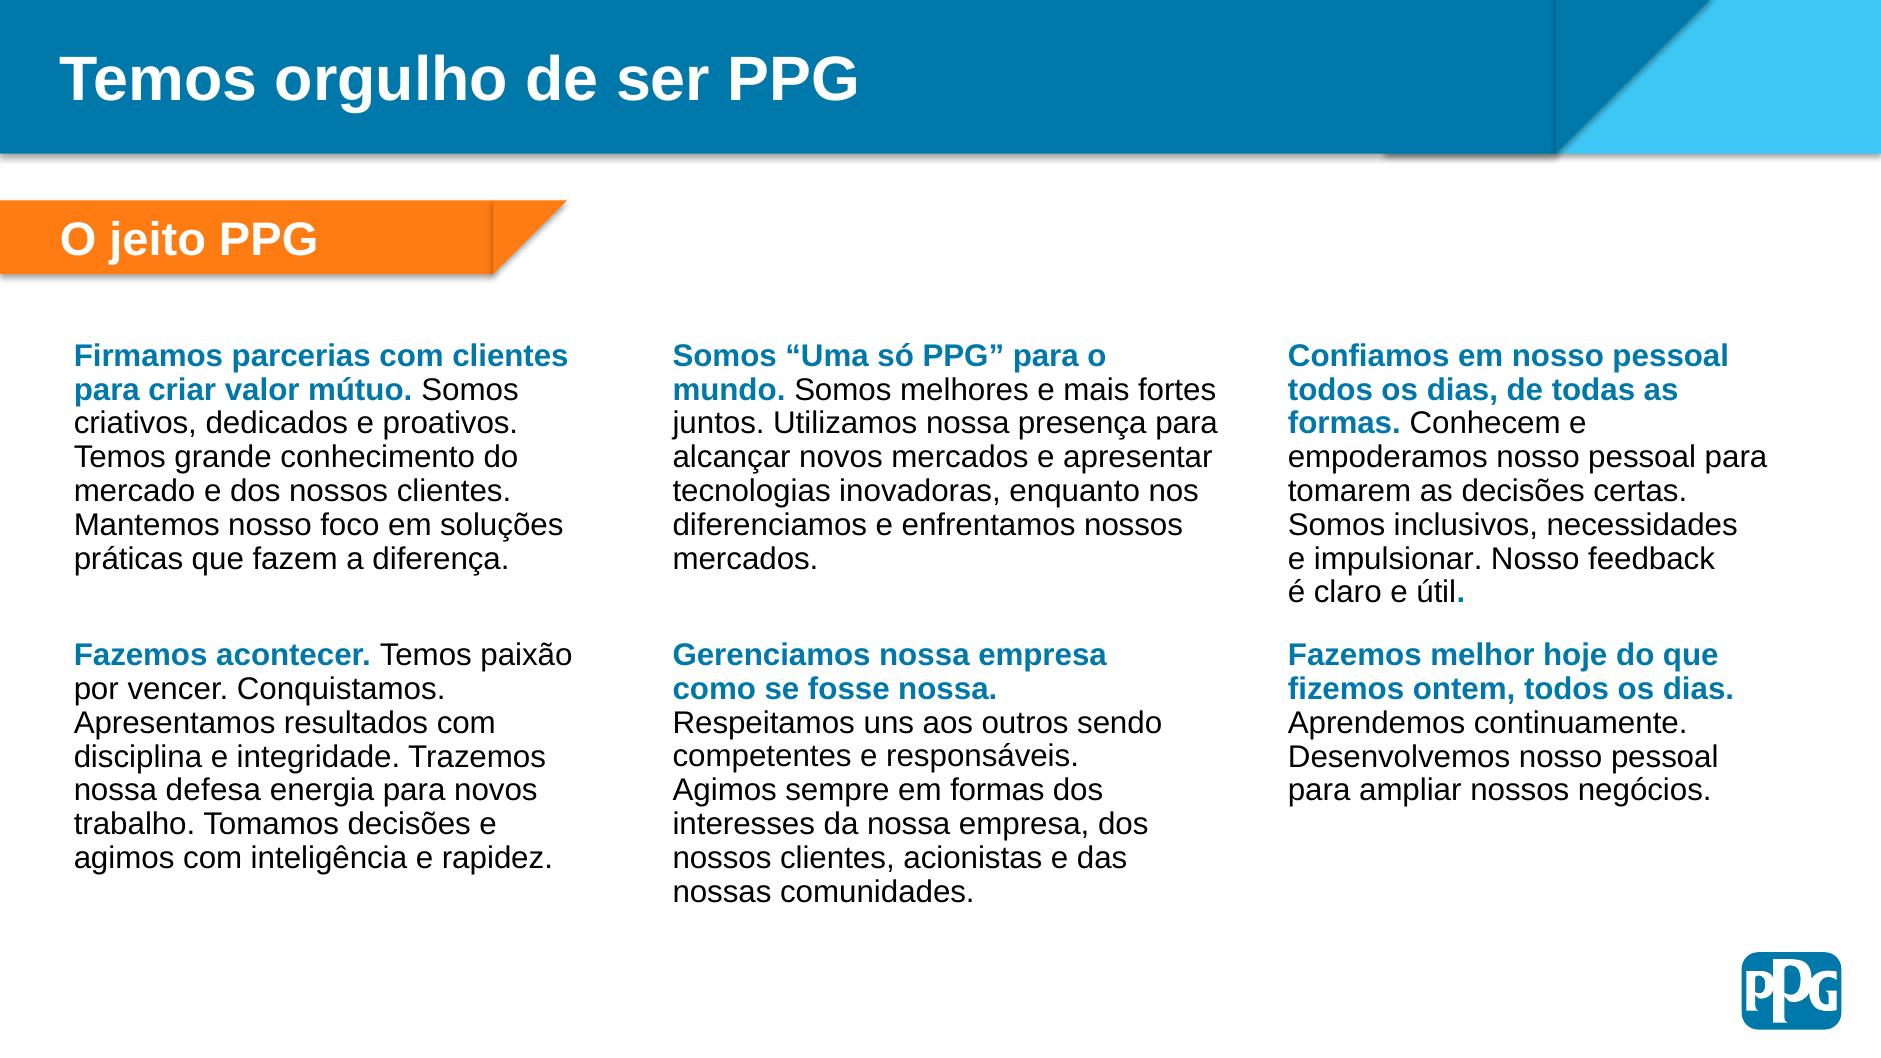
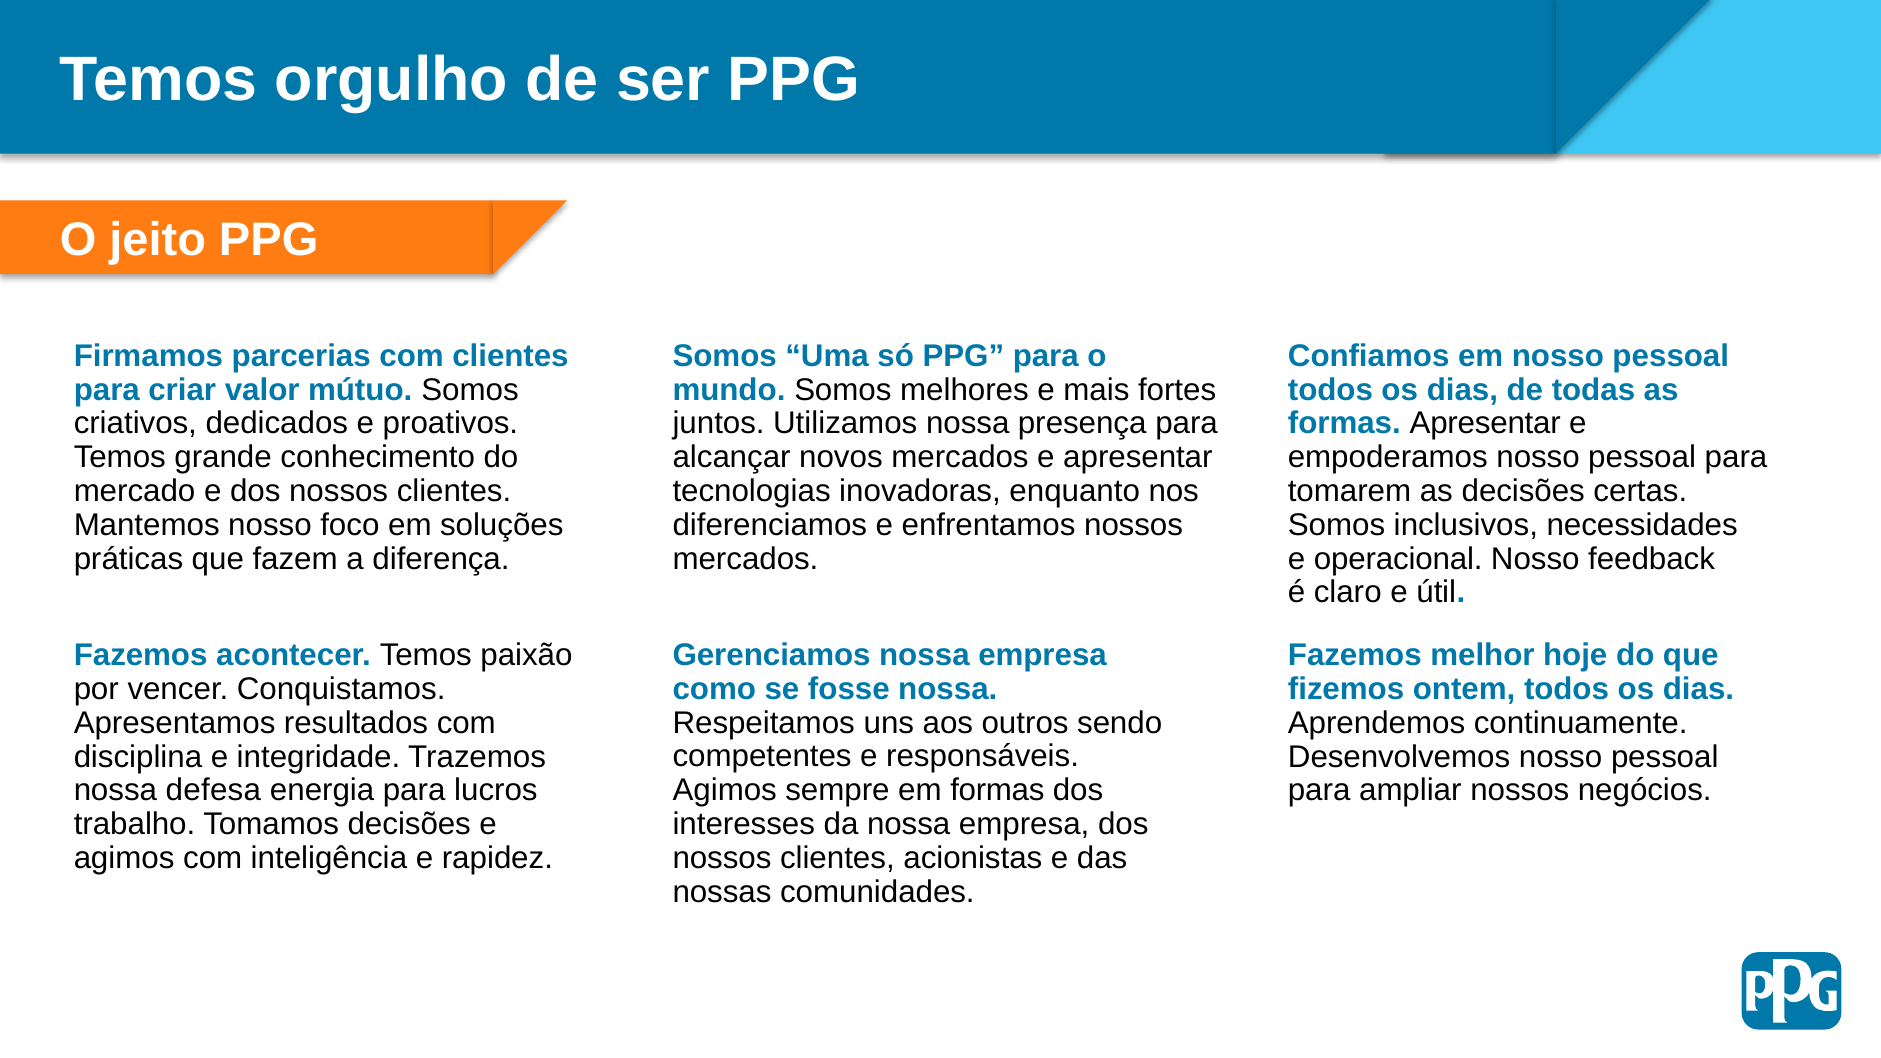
formas Conhecem: Conhecem -> Apresentar (1485, 424)
impulsionar: impulsionar -> operacional (1398, 559)
para novos: novos -> lucros (496, 791)
